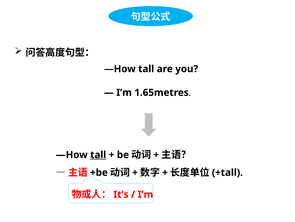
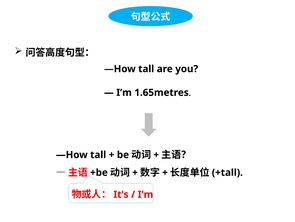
tall underline: present -> none (98, 154)
